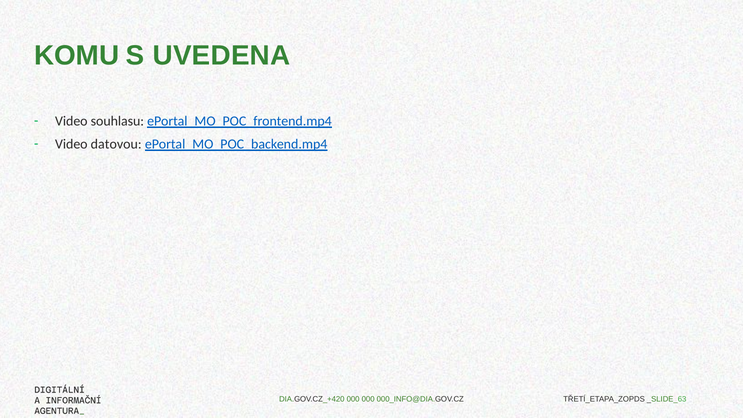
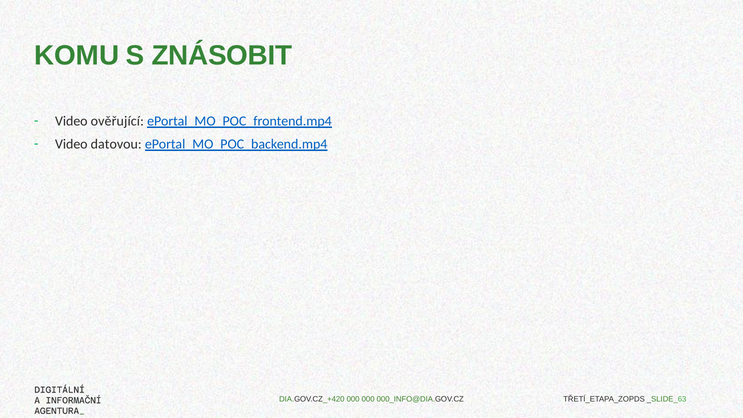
UVEDENA: UVEDENA -> ZNÁSOBIT (222, 56)
souhlasu: souhlasu -> ověřující (117, 121)
